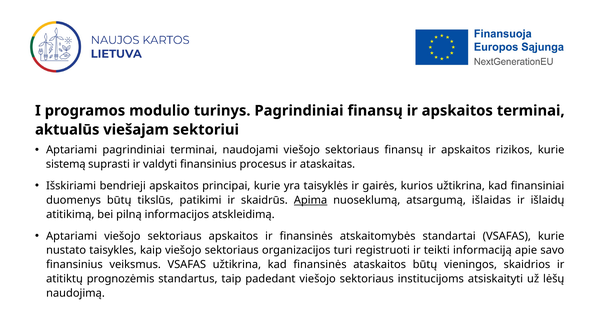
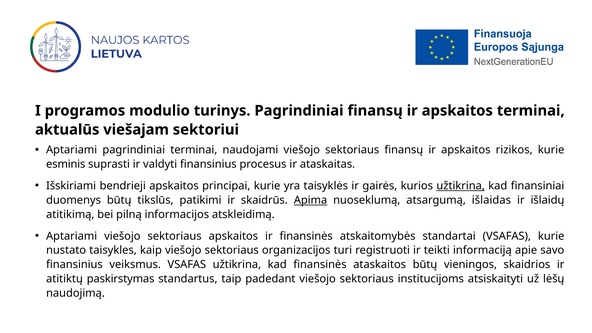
sistemą: sistemą -> esminis (66, 164)
užtikrina underline: none -> present (461, 186)
prognozėmis: prognozėmis -> paskirstymas (121, 279)
